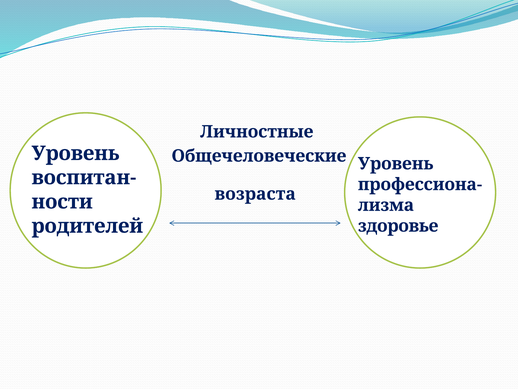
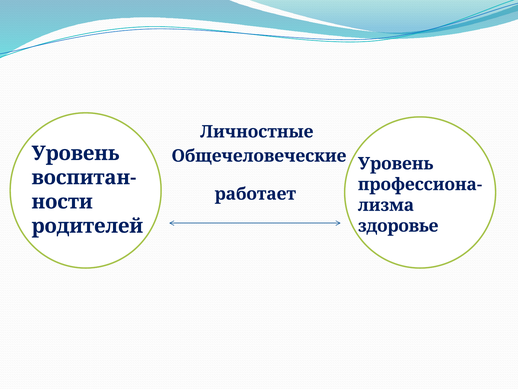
возраста: возраста -> работает (255, 194)
